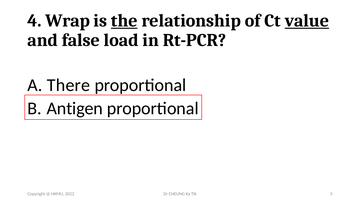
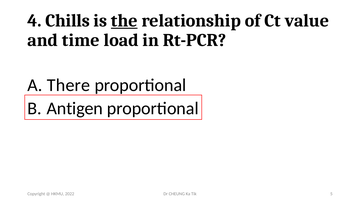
Wrap: Wrap -> Chills (68, 21)
value underline: present -> none (307, 21)
false: false -> time (81, 40)
